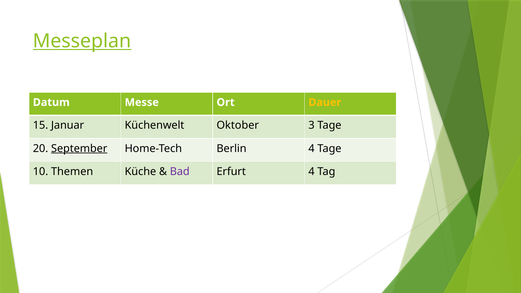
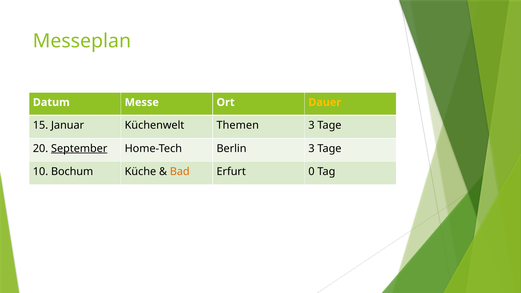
Messeplan underline: present -> none (82, 41)
Oktober: Oktober -> Themen (238, 125)
Berlin 4: 4 -> 3 (311, 148)
Themen: Themen -> Bochum (72, 171)
Bad colour: purple -> orange (180, 171)
Erfurt 4: 4 -> 0 (311, 171)
